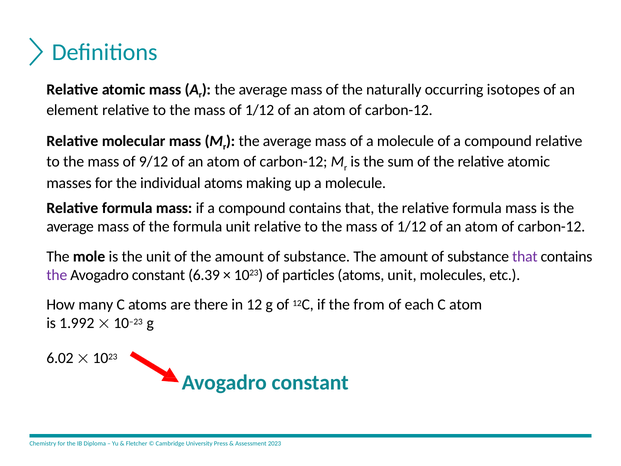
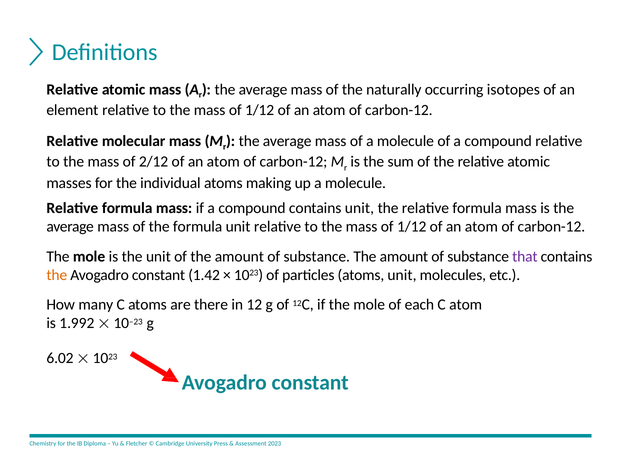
9/12: 9/12 -> 2/12 (154, 162)
contains that: that -> unit (359, 208)
the colour: purple -> orange (57, 275)
6.39: 6.39 -> 1.42 (204, 275)
if the from: from -> mole (369, 304)
